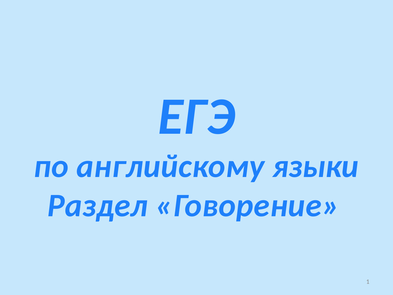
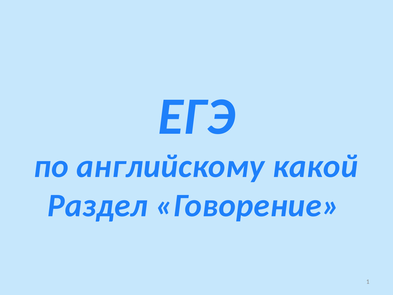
языки: языки -> какой (315, 166)
